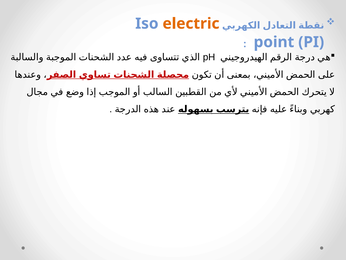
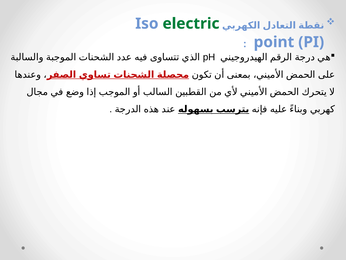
electric colour: orange -> green (191, 24)
